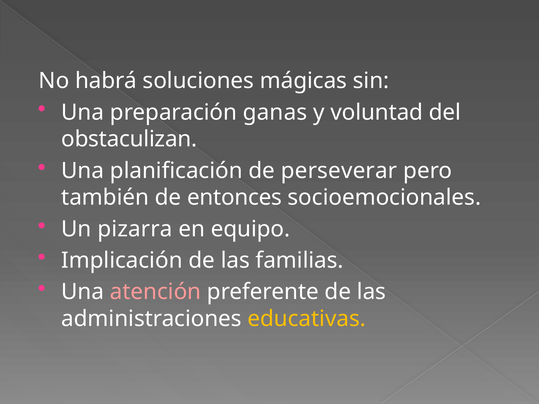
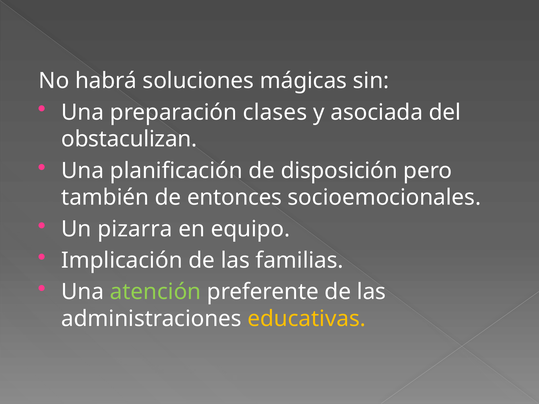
ganas: ganas -> clases (275, 112)
voluntad: voluntad -> asociada (377, 112)
perseverar: perseverar -> disposición (339, 171)
atención colour: pink -> light green (156, 292)
